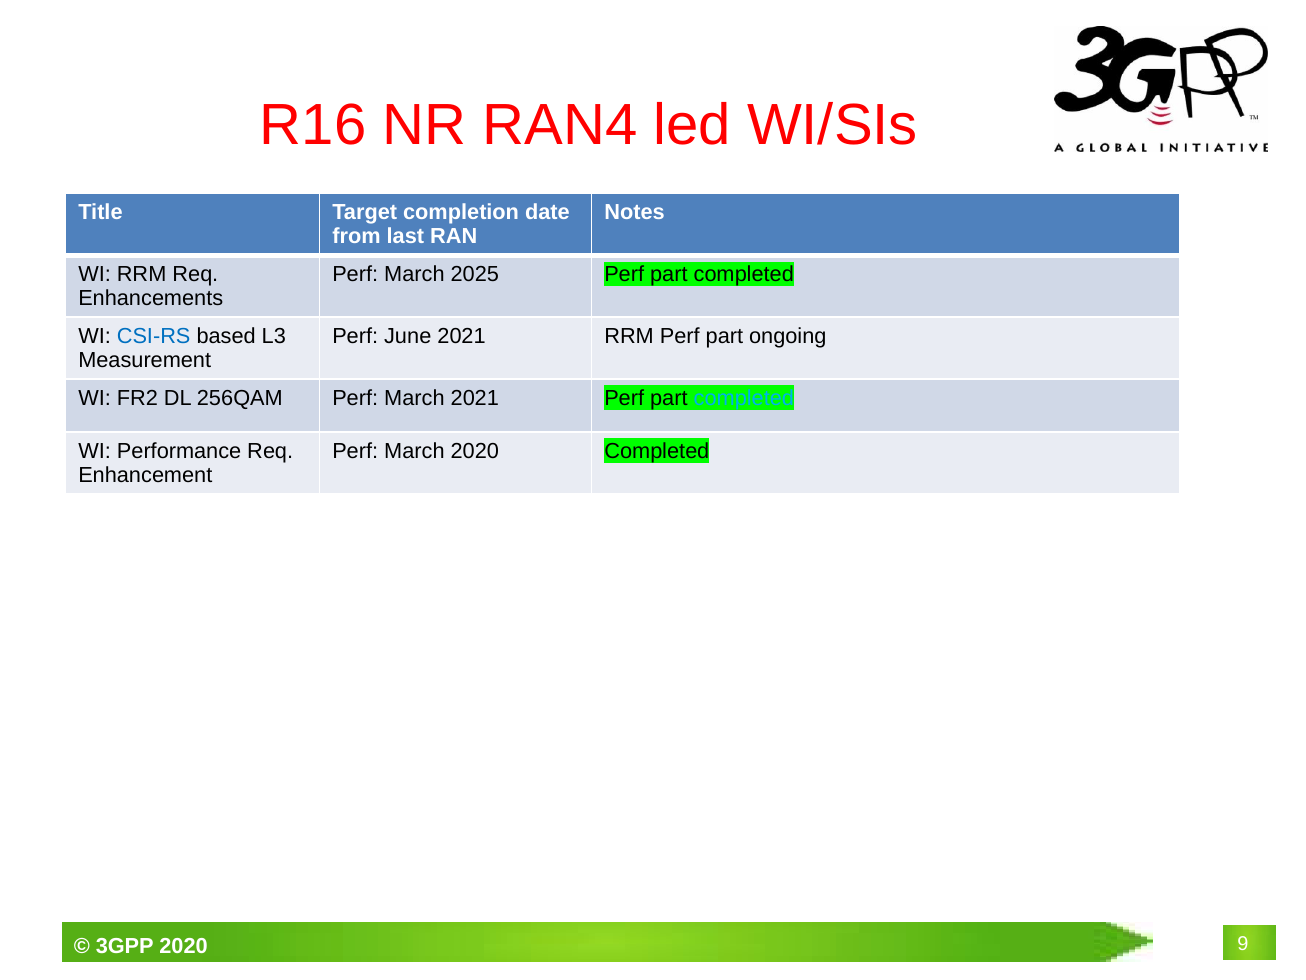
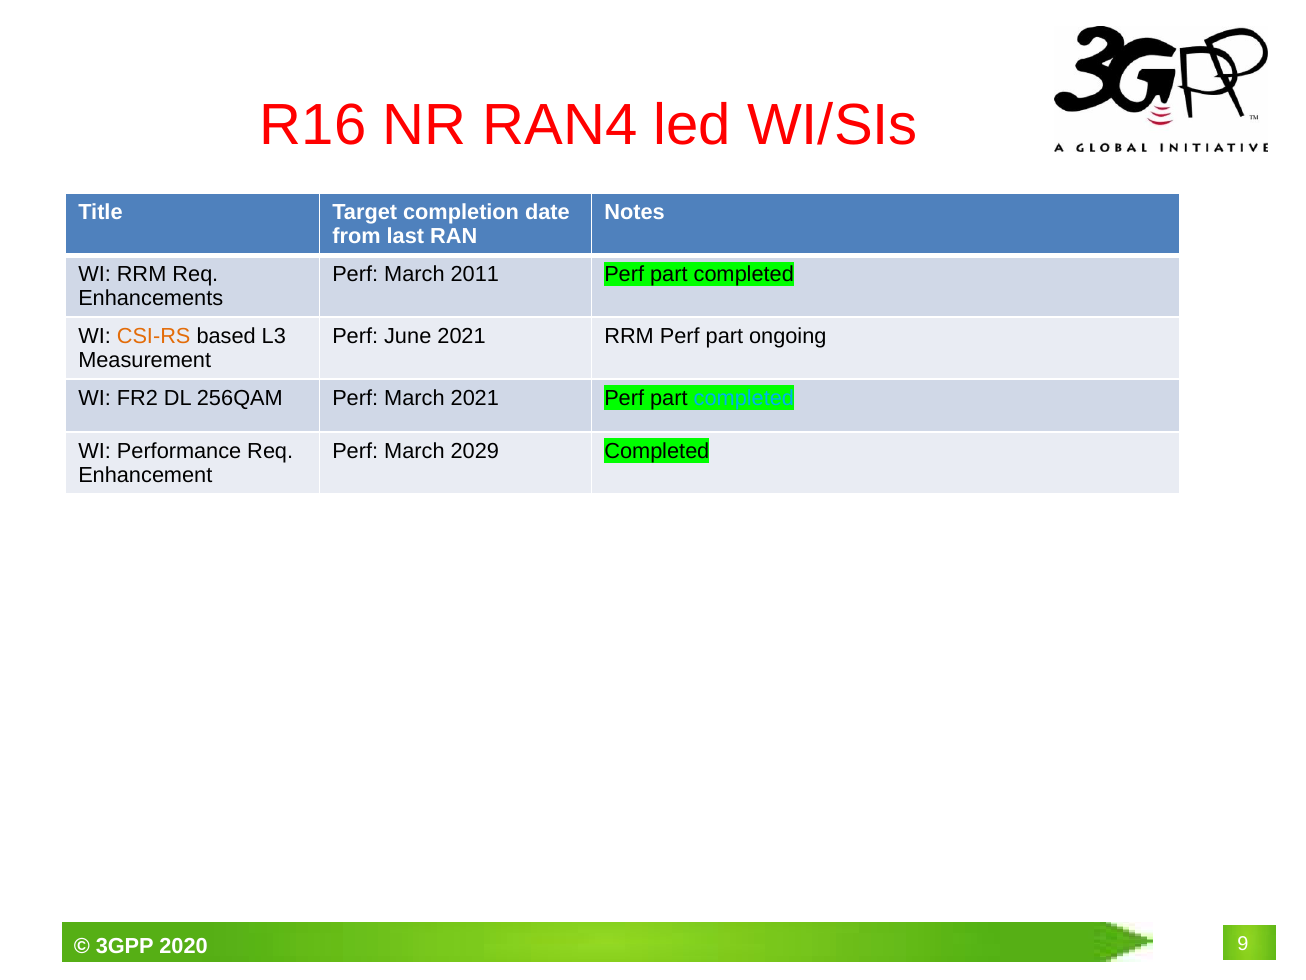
2025: 2025 -> 2011 (475, 274)
CSI-RS colour: blue -> orange (154, 336)
March 2020: 2020 -> 2029 (475, 451)
